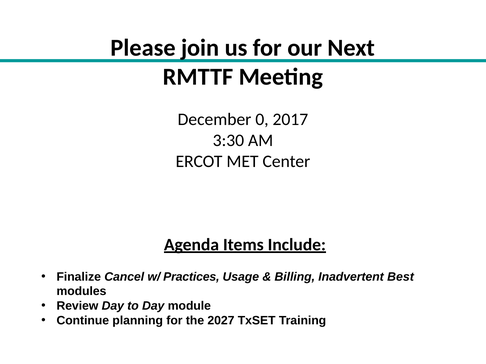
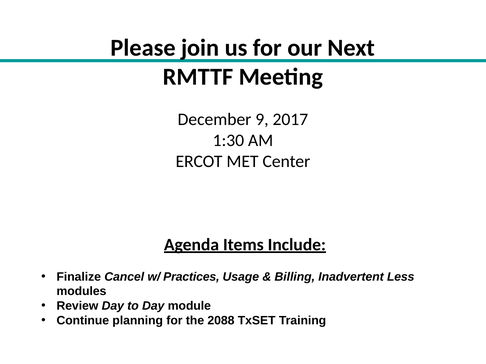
0: 0 -> 9 (262, 119)
3:30: 3:30 -> 1:30 (228, 141)
Best: Best -> Less (401, 277)
2027: 2027 -> 2088 (221, 321)
